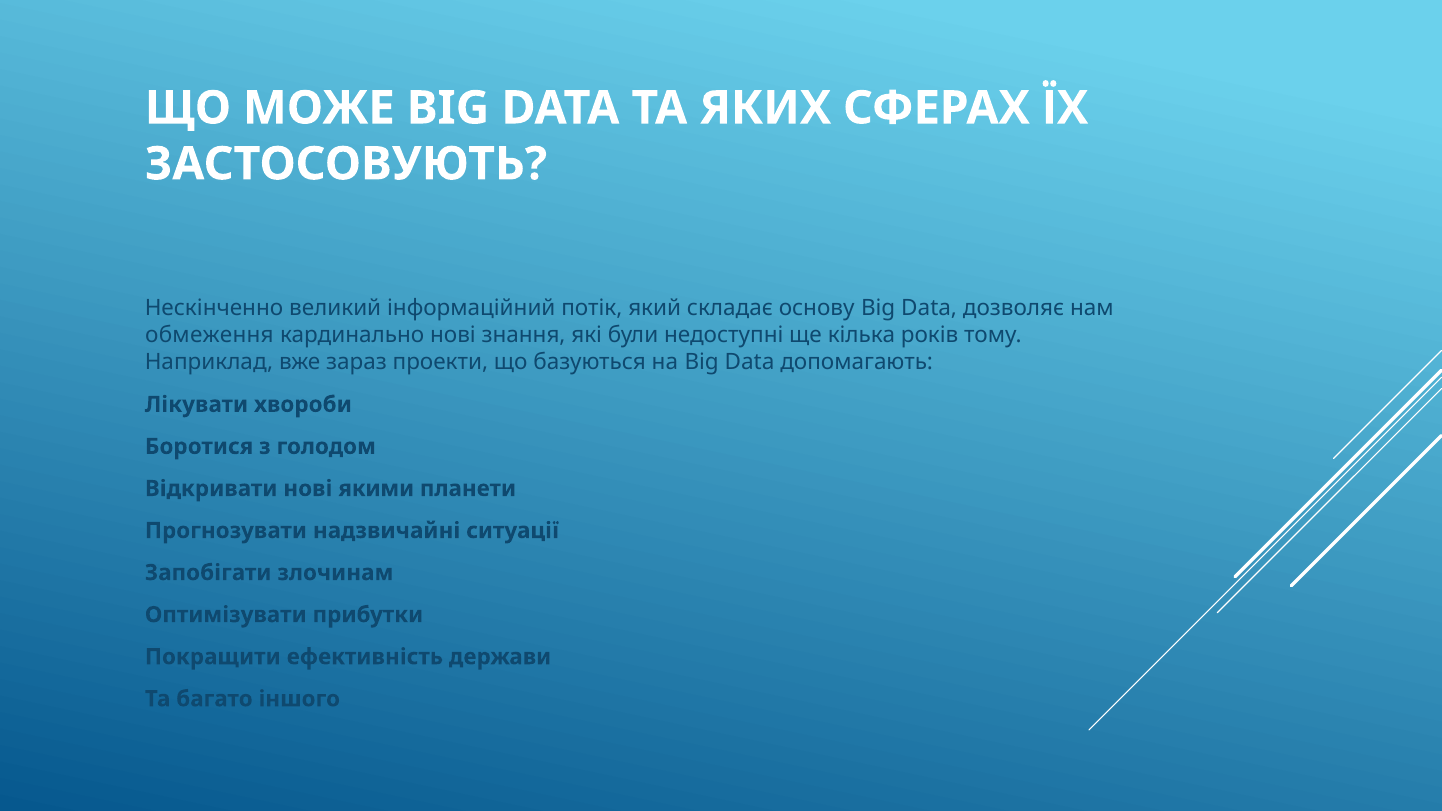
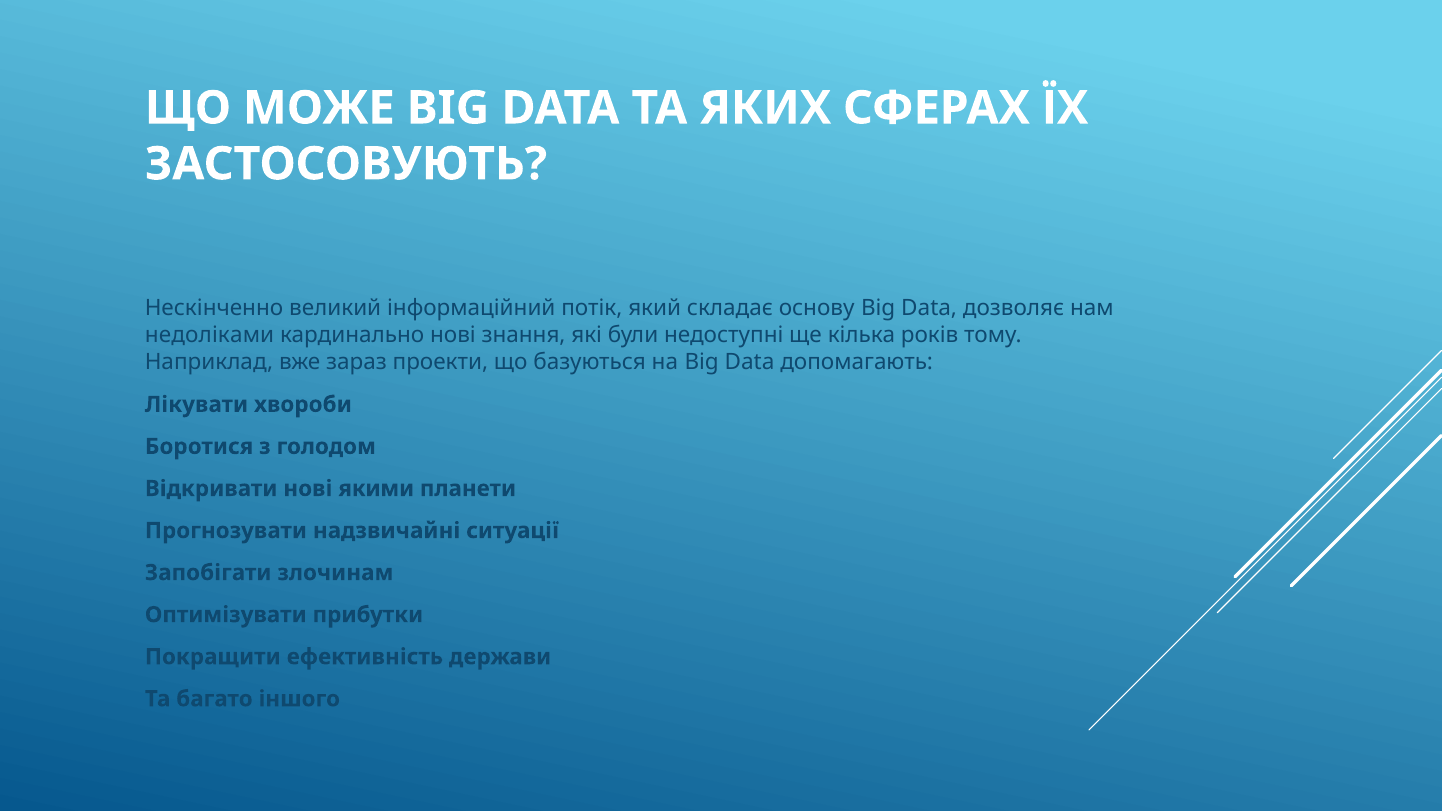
обмеження: обмеження -> недоліками (210, 335)
